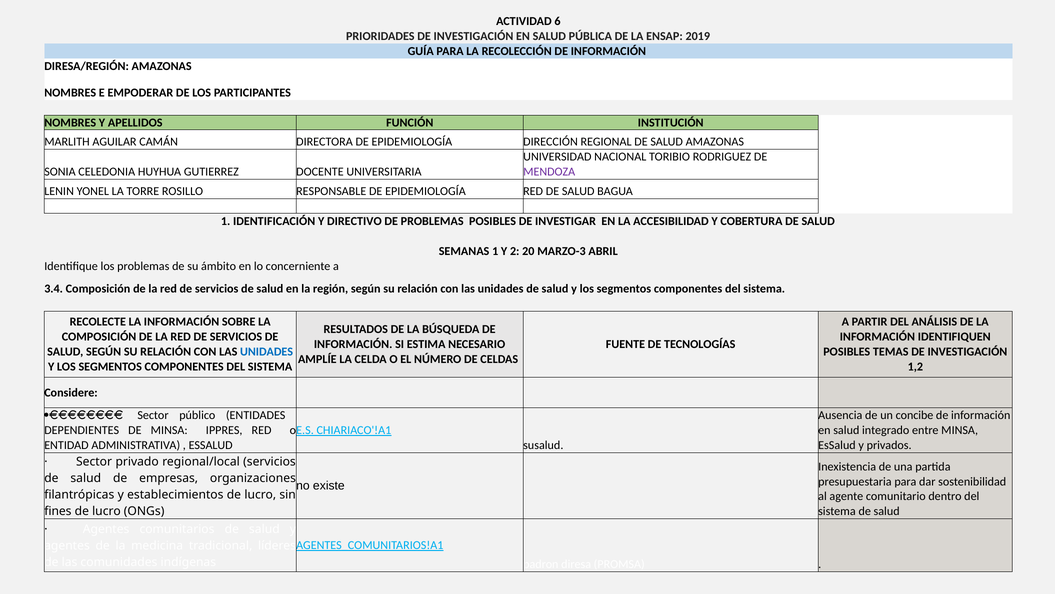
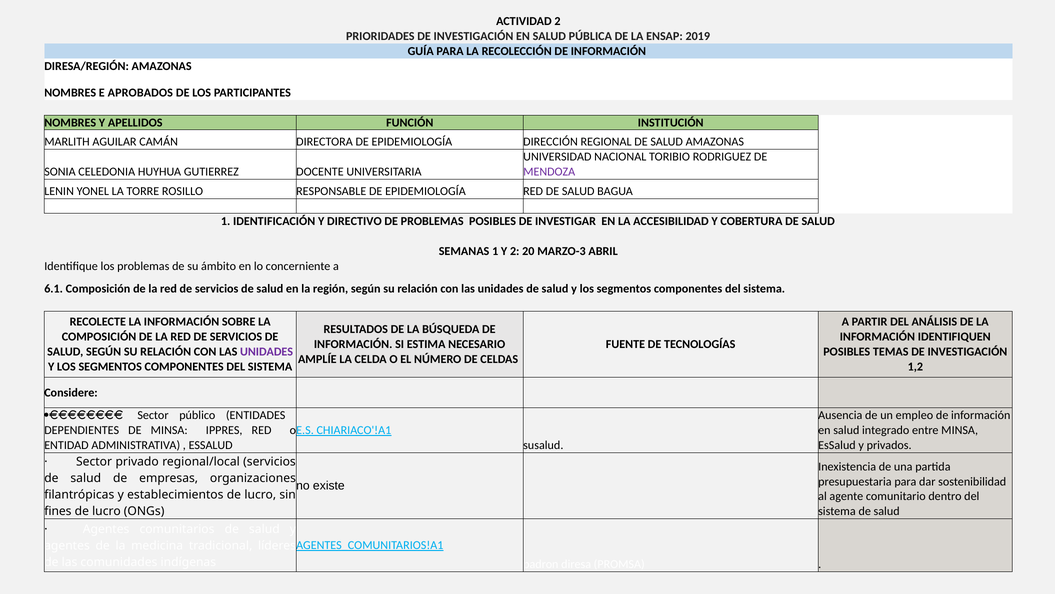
ACTIVIDAD 6: 6 -> 2 (558, 21)
EMPODERAR: EMPODERAR -> APROBADOS (140, 93)
3.4: 3.4 -> 6.1 (54, 289)
UNIDADES colour: blue -> purple (267, 352)
concibe: concibe -> empleo (914, 415)
